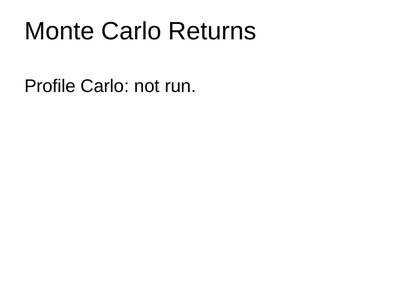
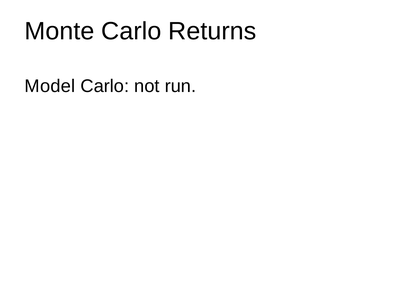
Profile: Profile -> Model (50, 86)
